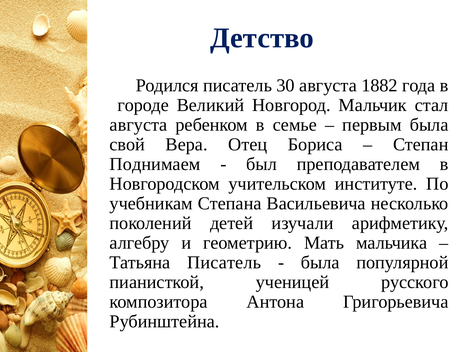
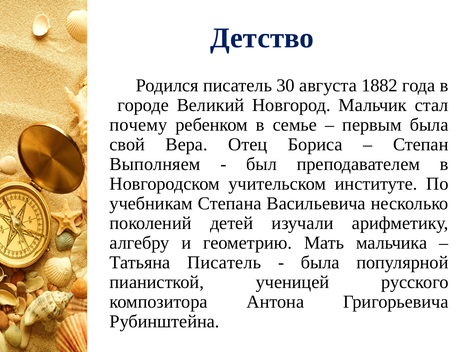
августа: августа -> почему (138, 125)
Поднимаем: Поднимаем -> Выполняем (155, 164)
